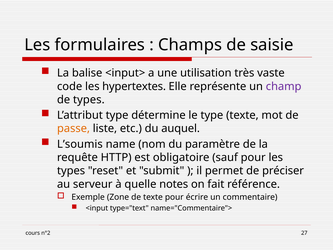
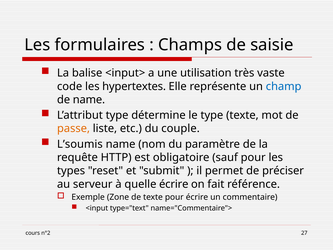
champ colour: purple -> blue (284, 86)
de types: types -> name (89, 100)
auquel: auquel -> couple (180, 128)
quelle notes: notes -> écrire (174, 184)
